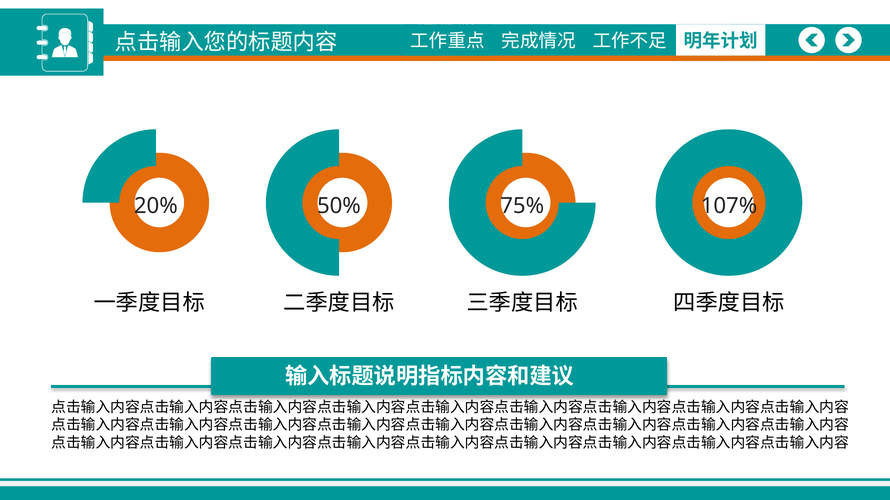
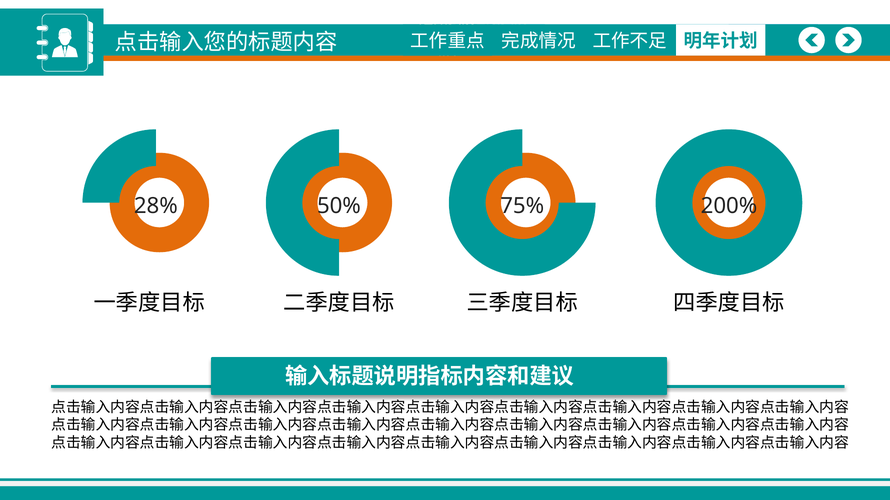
20%: 20% -> 28% (156, 206)
107%: 107% -> 200% (729, 206)
